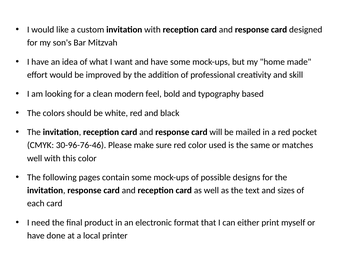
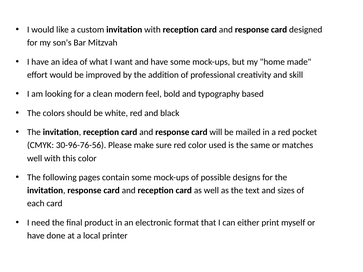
30-96-76-46: 30-96-76-46 -> 30-96-76-56 (81, 145)
